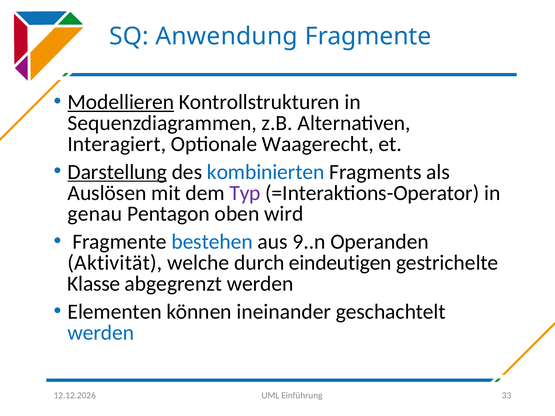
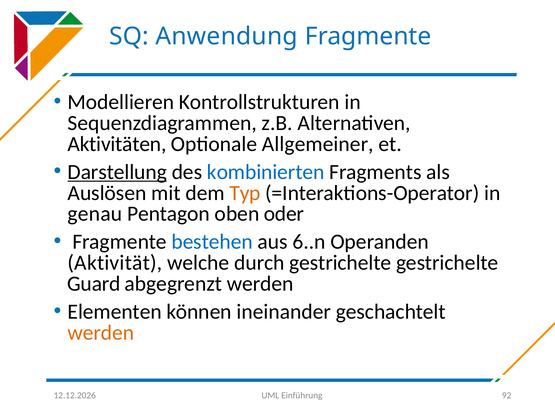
Modellieren underline: present -> none (121, 102)
Interagiert: Interagiert -> Aktivitäten (117, 144)
Waagerecht: Waagerecht -> Allgemeiner (318, 144)
Typ colour: purple -> orange (245, 193)
wird: wird -> oder (284, 214)
9..n: 9..n -> 6..n (309, 242)
durch eindeutigen: eindeutigen -> gestrichelte (340, 263)
Klasse: Klasse -> Guard (94, 284)
werden colour: blue -> orange (101, 333)
33: 33 -> 92 (507, 396)
